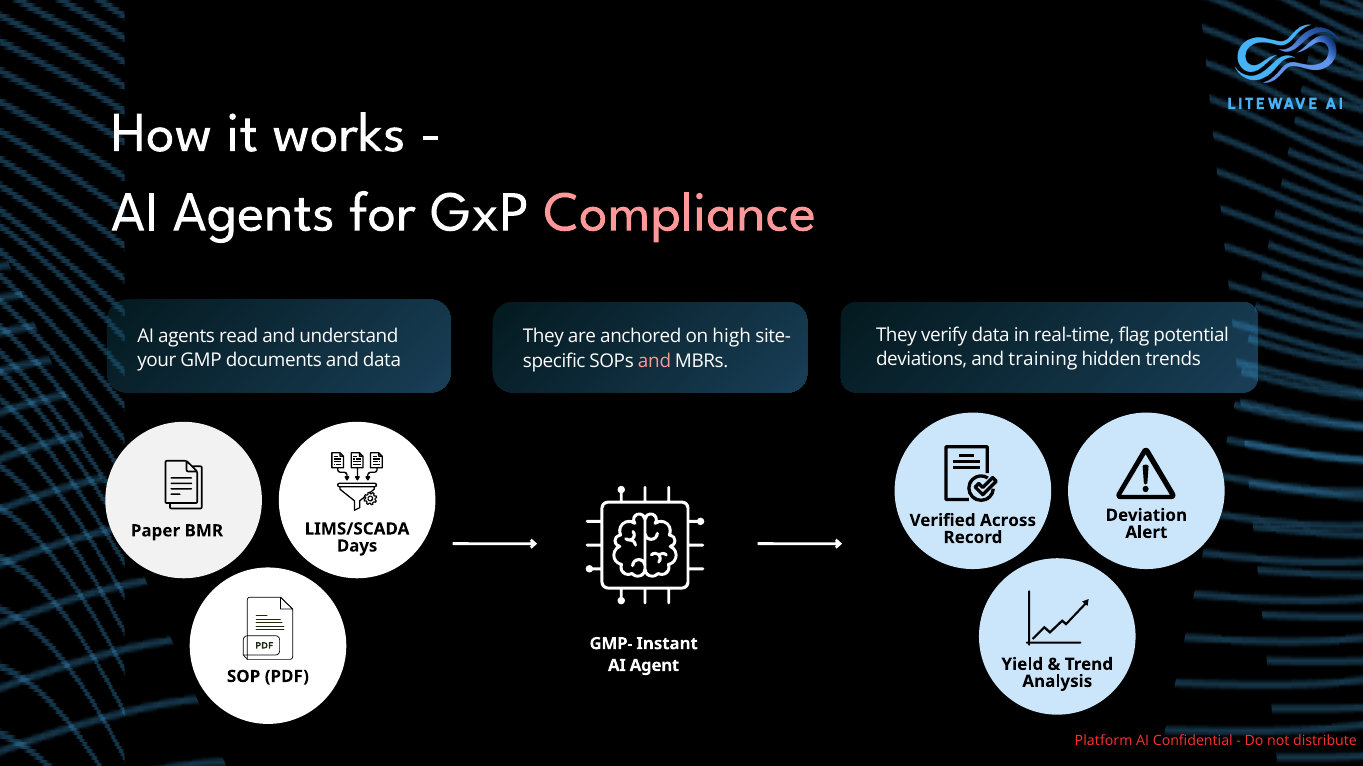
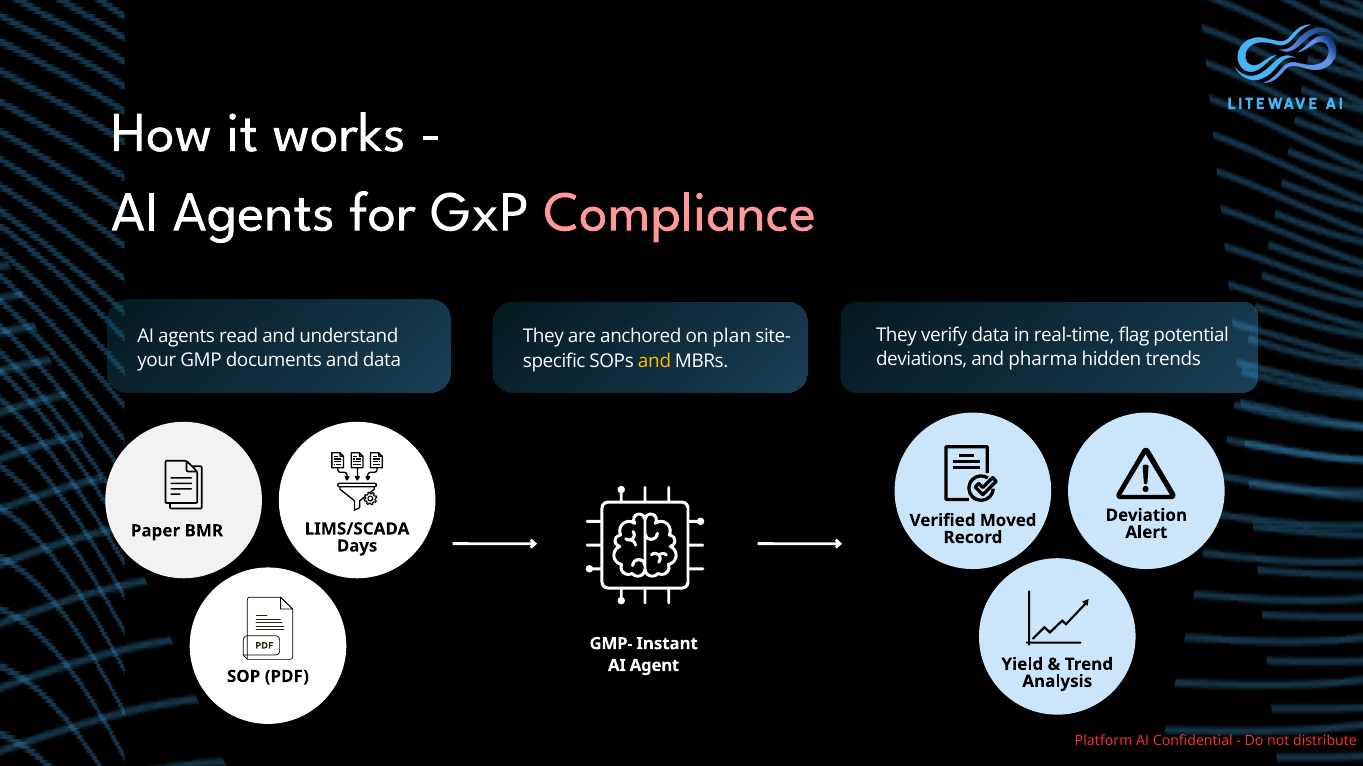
high: high -> plan (732, 337)
training: training -> pharma (1043, 360)
and colour: pink -> yellow (654, 361)
Across: Across -> Moved (1008, 521)
